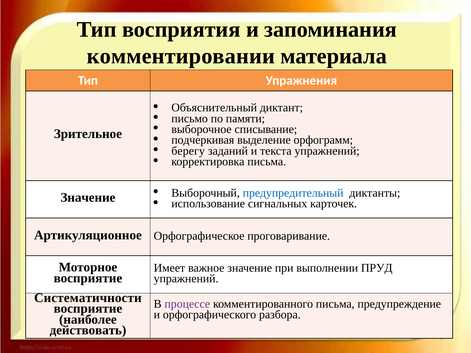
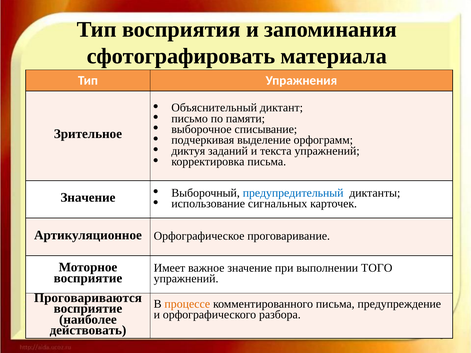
комментировании: комментировании -> сфотографировать (181, 56)
берегу: берегу -> диктуя (188, 151)
ПРУД: ПРУД -> ТОГО (377, 268)
Систематичности: Систематичности -> Проговариваются (88, 298)
процессе colour: purple -> orange (187, 304)
